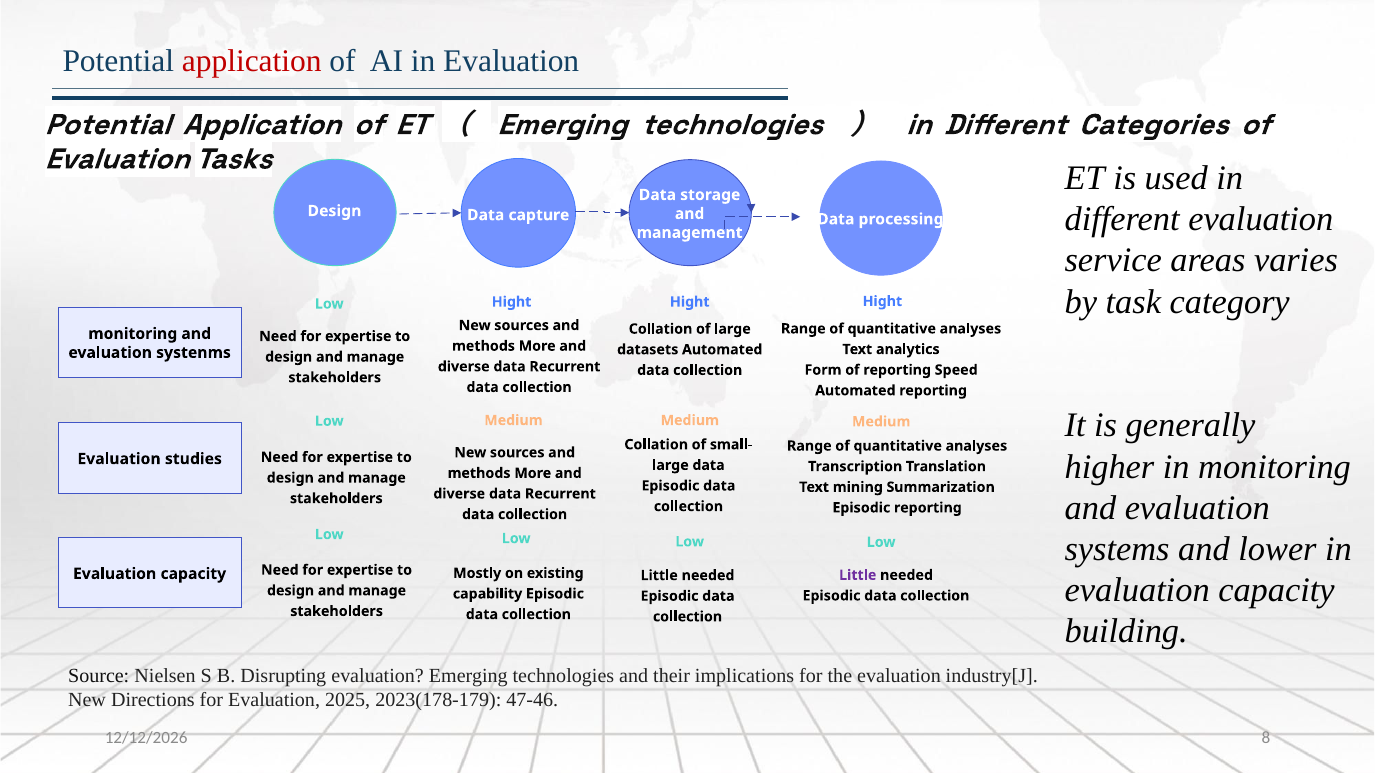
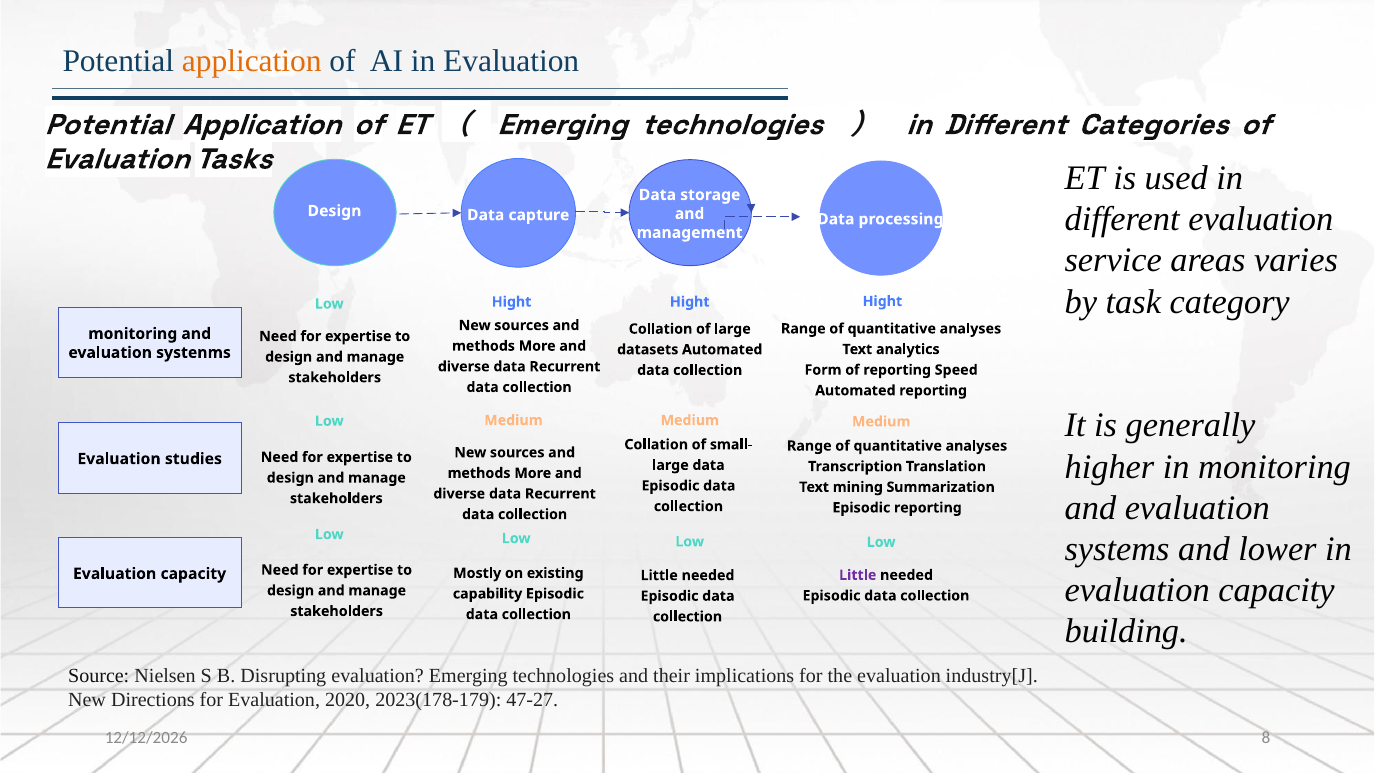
application colour: red -> orange (252, 61)
2025: 2025 -> 2020 (348, 700)
47-46: 47-46 -> 47-27 (532, 700)
